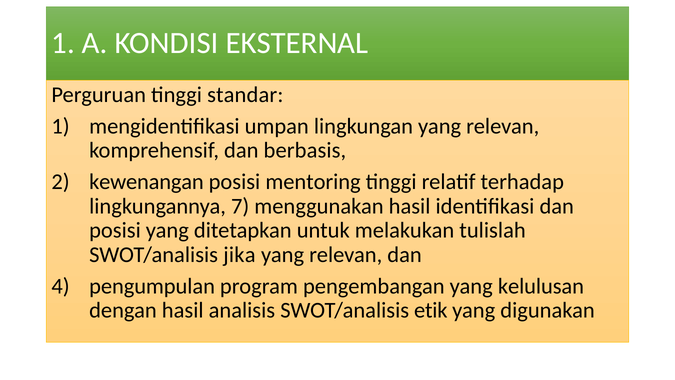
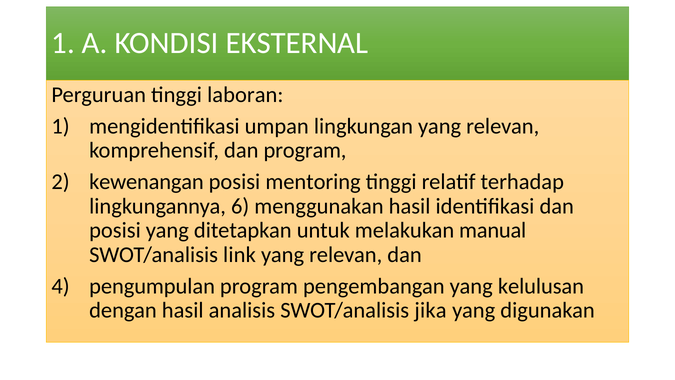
standar: standar -> laboran (245, 95)
dan berbasis: berbasis -> program (305, 150)
7: 7 -> 6 (240, 206)
tulislah: tulislah -> manual (493, 230)
jika: jika -> link (239, 255)
etik: etik -> jika (431, 310)
